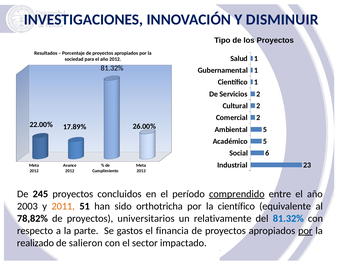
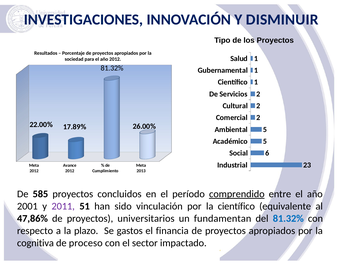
245: 245 -> 585 (40, 194)
2003: 2003 -> 2001 (27, 207)
2011 colour: orange -> purple (63, 207)
orthotricha: orthotricha -> vinculación (159, 207)
78,82%: 78,82% -> 47,86% (32, 219)
relativamente: relativamente -> fundamentan (223, 219)
parte: parte -> plazo (86, 231)
por underline: present -> none (305, 231)
realizado: realizado -> cognitiva (35, 244)
salieron: salieron -> proceso (86, 244)
